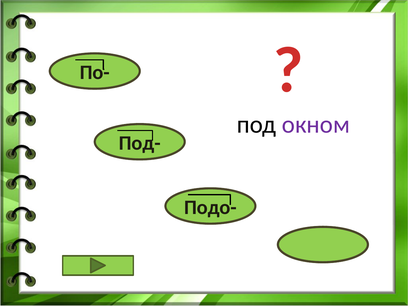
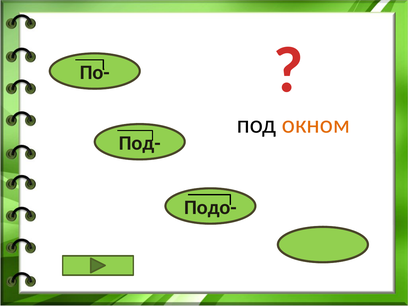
окном colour: purple -> orange (316, 125)
